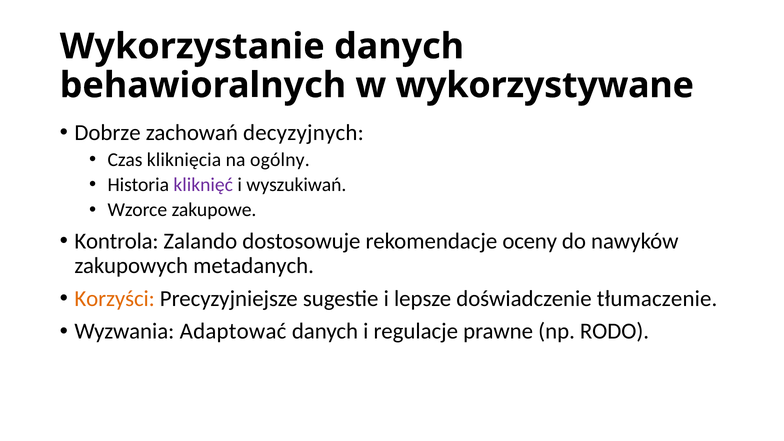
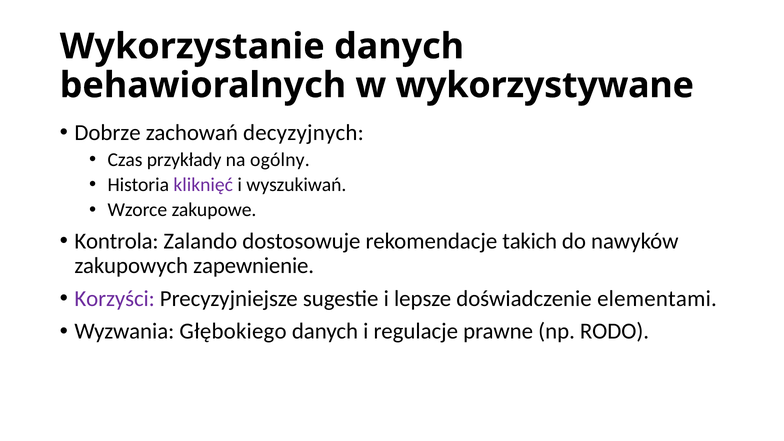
kliknięcia: kliknięcia -> przykłady (184, 160)
oceny: oceny -> takich (530, 241)
metadanych: metadanych -> zapewnienie (254, 266)
Korzyści colour: orange -> purple (115, 299)
tłumaczenie: tłumaczenie -> elementami (657, 299)
Adaptować: Adaptować -> Głębokiego (233, 331)
